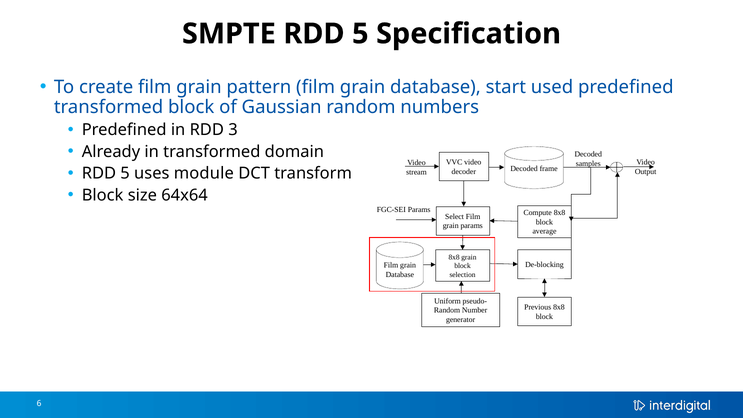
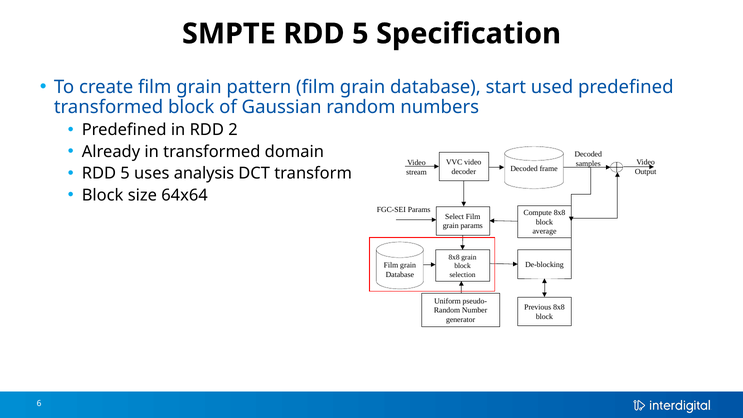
3: 3 -> 2 (233, 130)
module: module -> analysis (204, 173)
